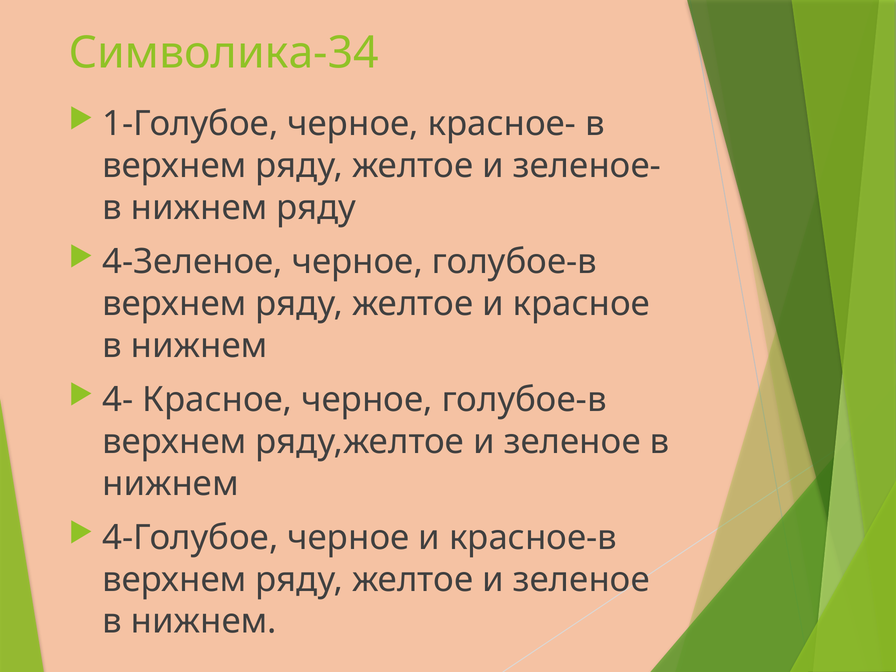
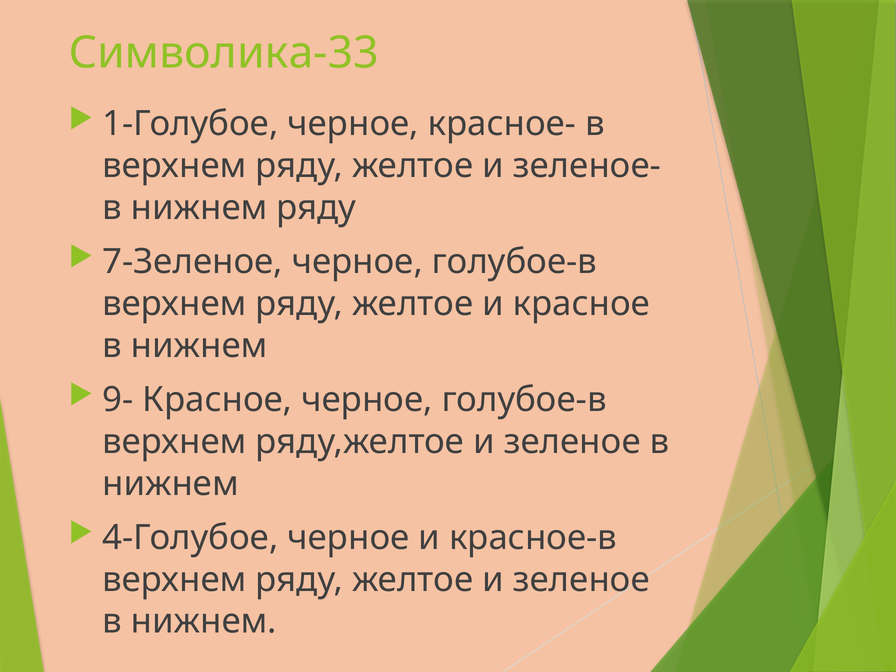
Символика-34: Символика-34 -> Символика-33 (224, 53)
4-Зеленое: 4-Зеленое -> 7-Зеленое (193, 262)
4-: 4- -> 9- (118, 400)
